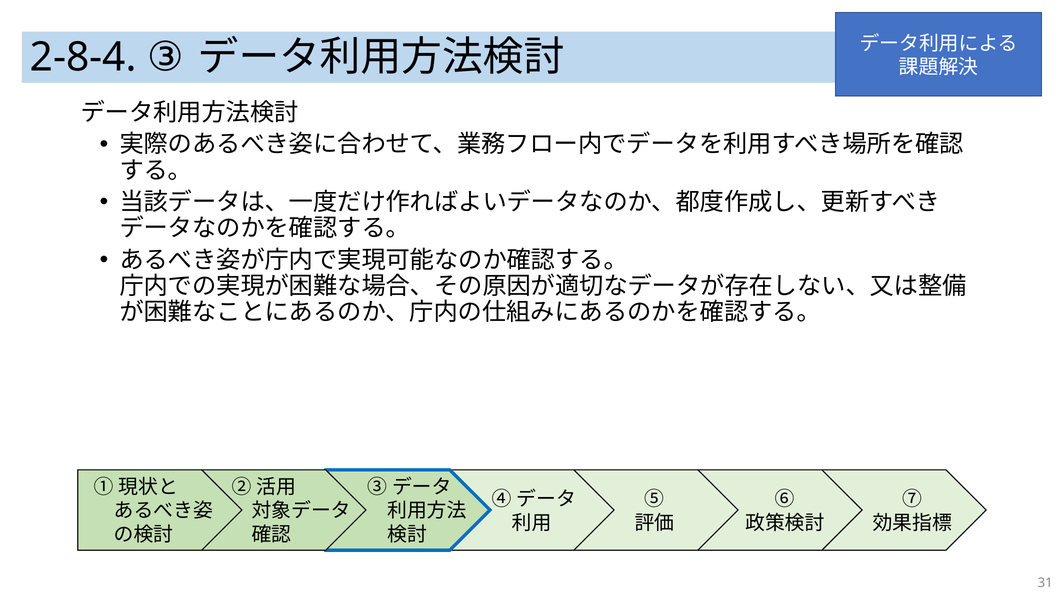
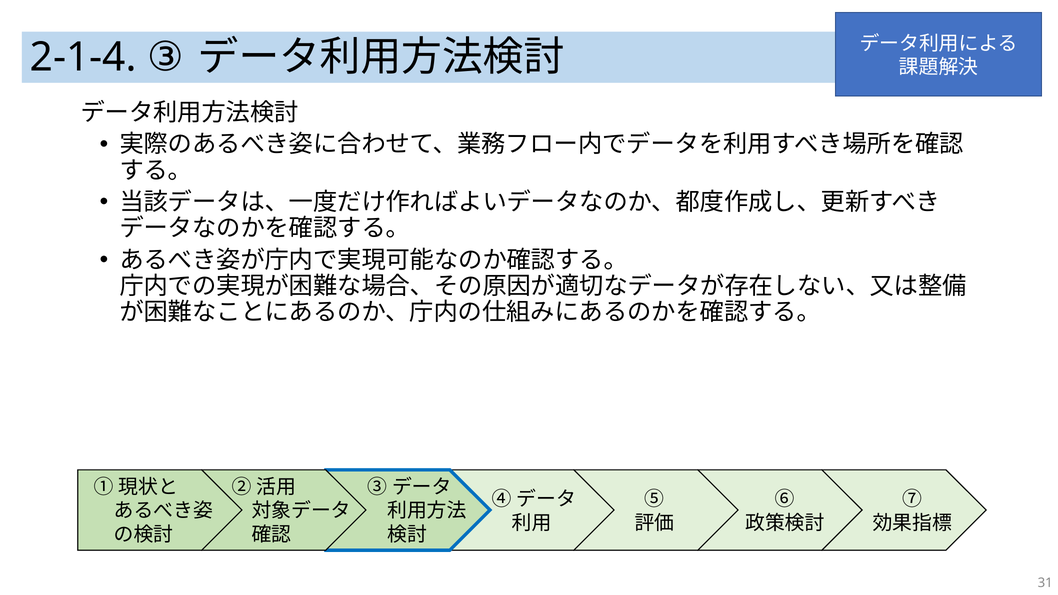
2-8-4: 2-8-4 -> 2-1-4 (83, 57)
